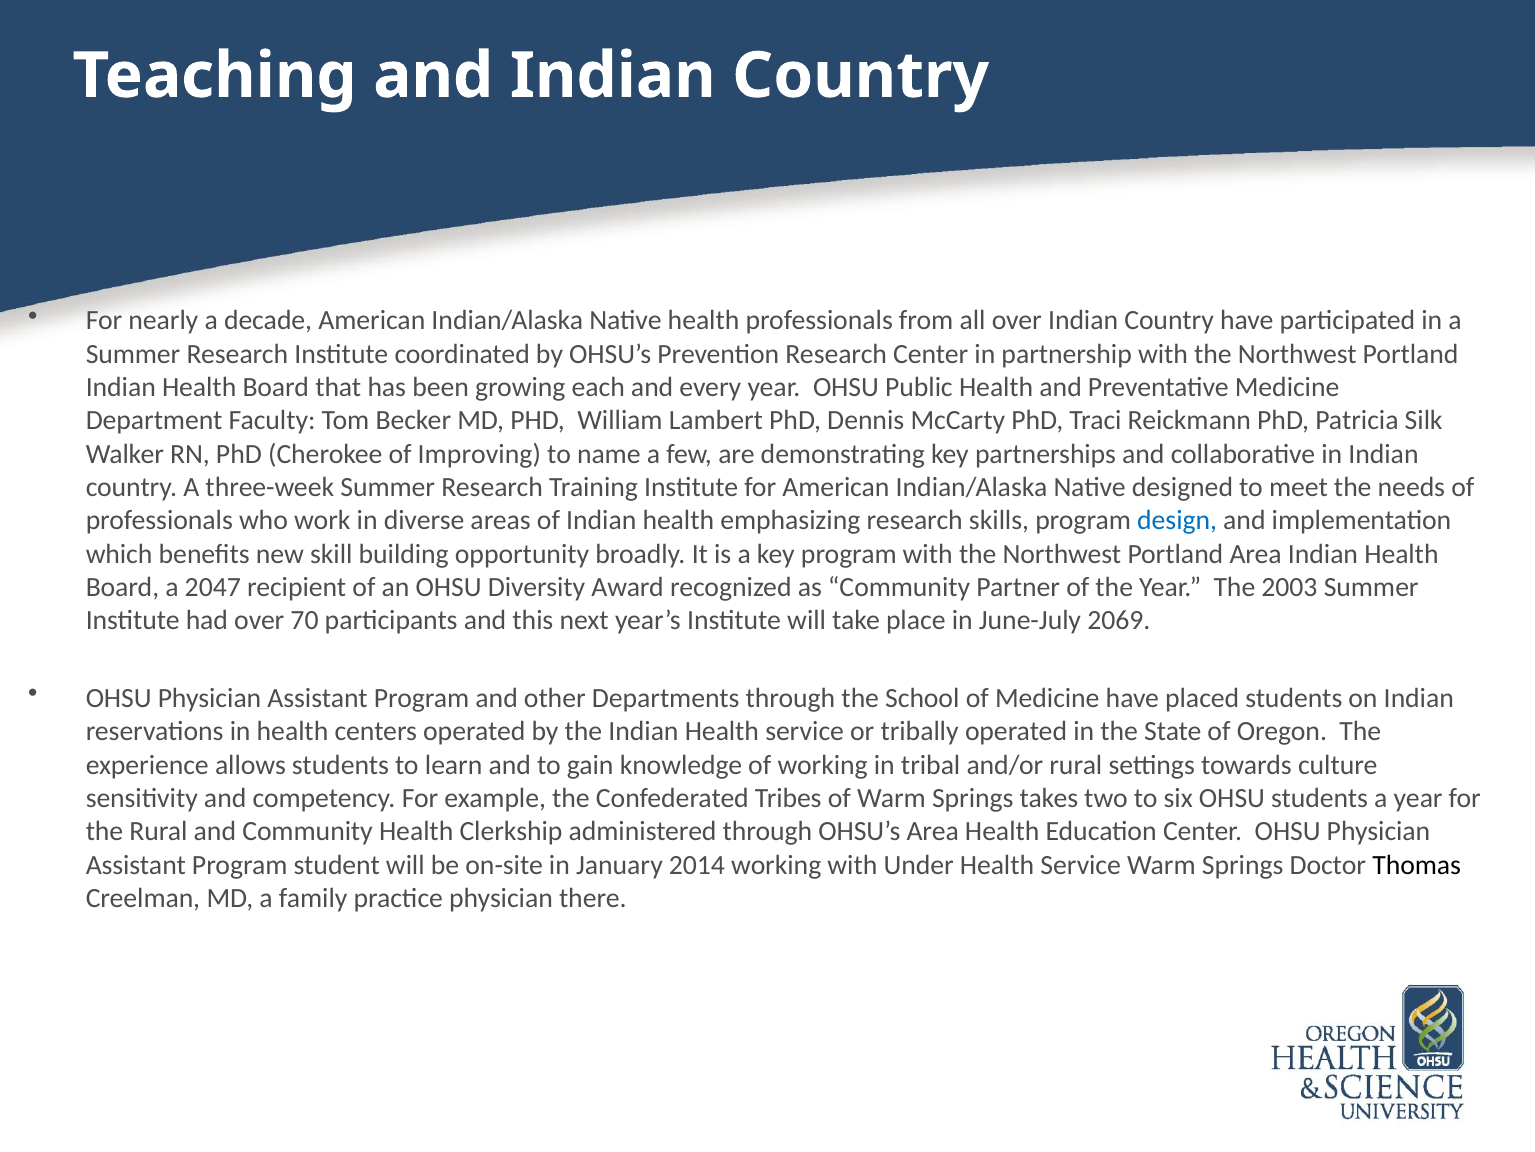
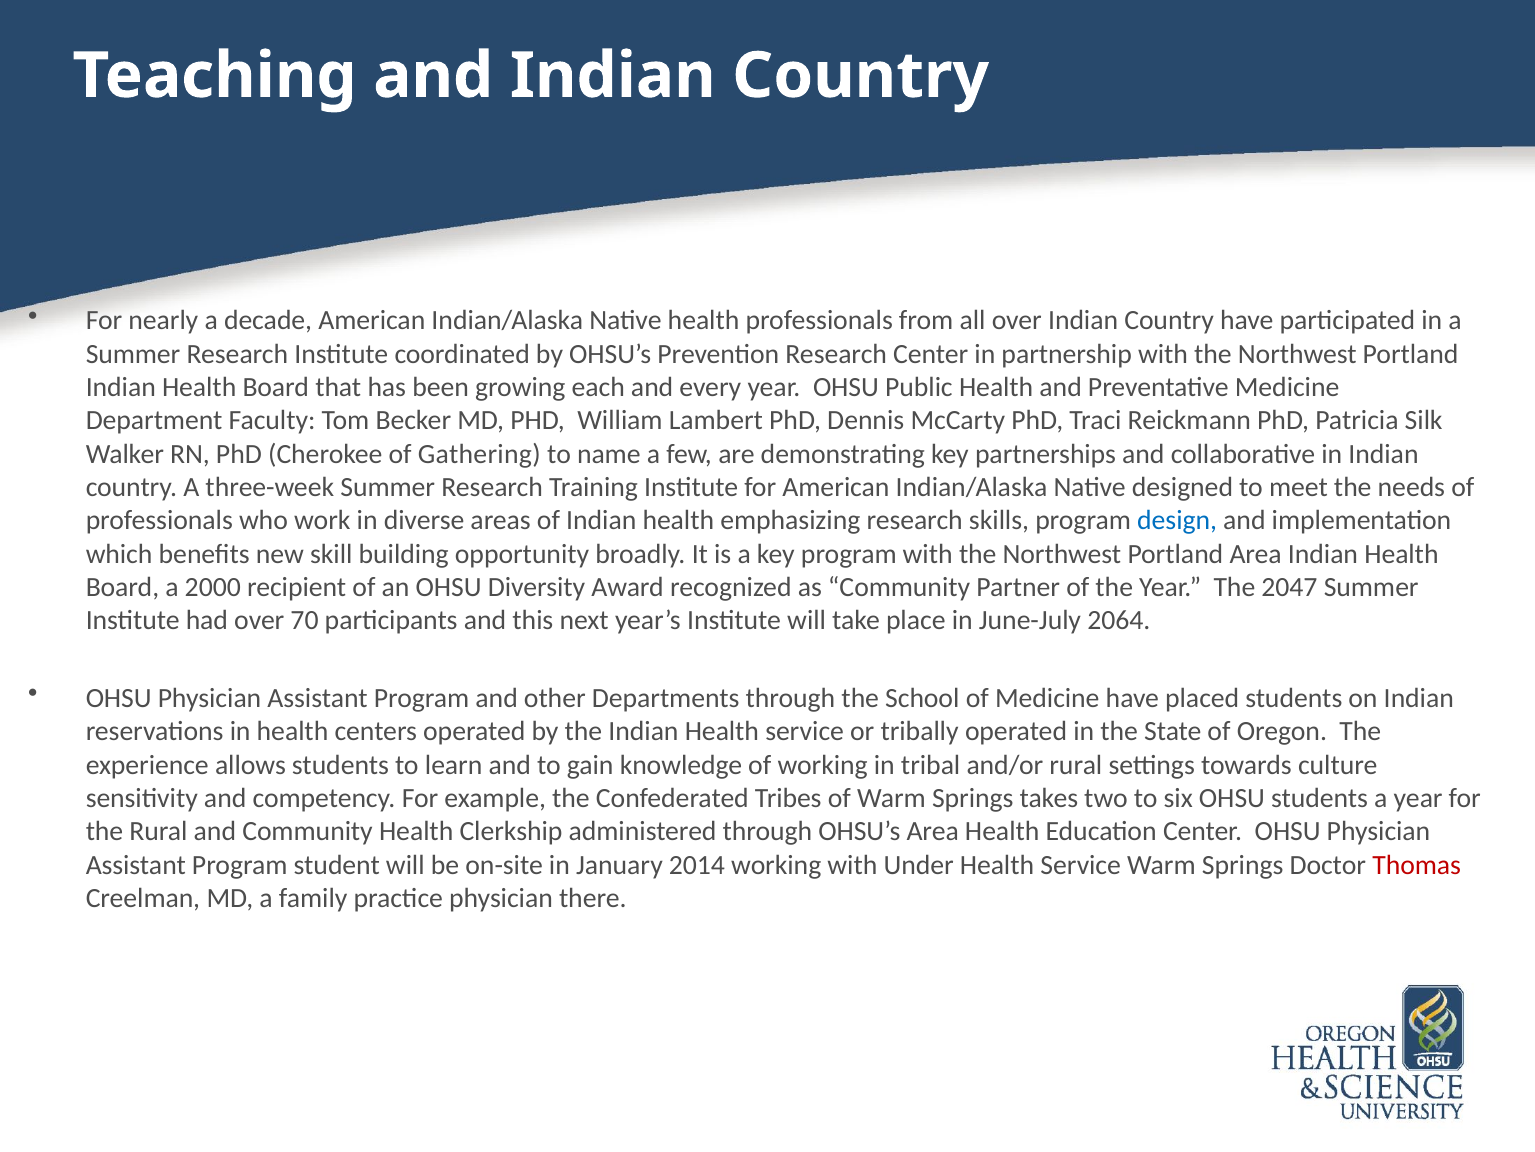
Improving: Improving -> Gathering (479, 454)
2047: 2047 -> 2000 (213, 587)
2003: 2003 -> 2047 (1289, 587)
2069: 2069 -> 2064 (1119, 620)
Thomas colour: black -> red (1417, 864)
